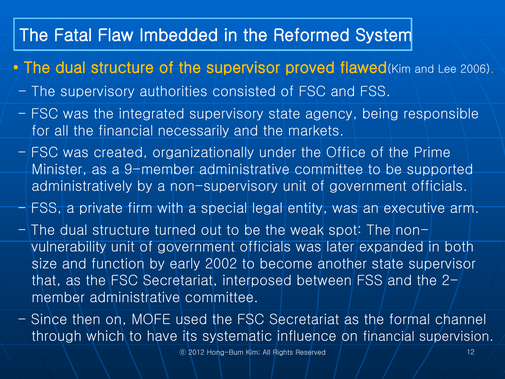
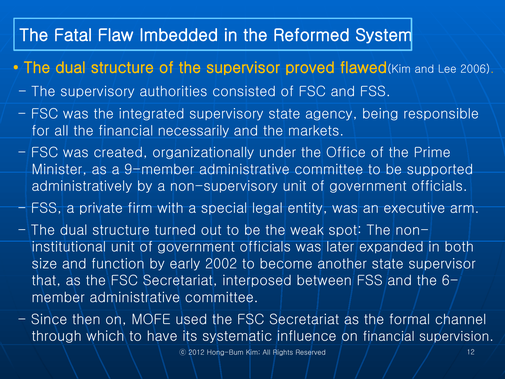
vulnerability: vulnerability -> institutional (69, 247)
2-: 2- -> 6- (450, 280)
